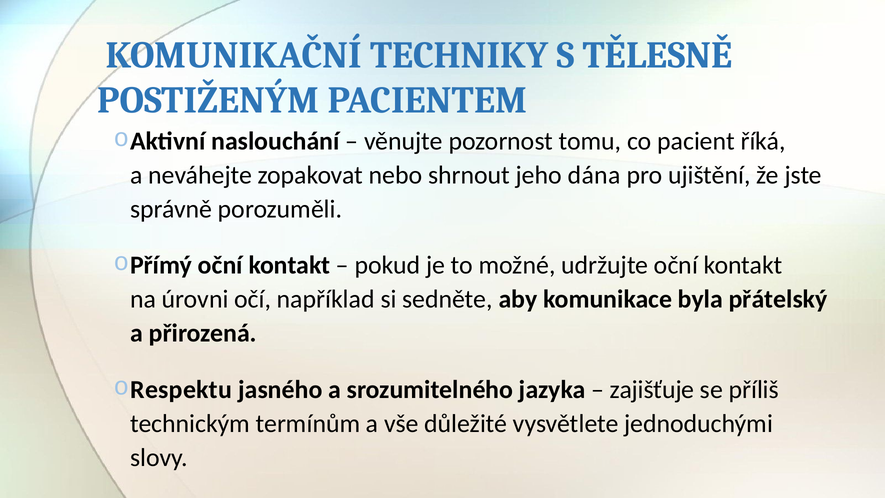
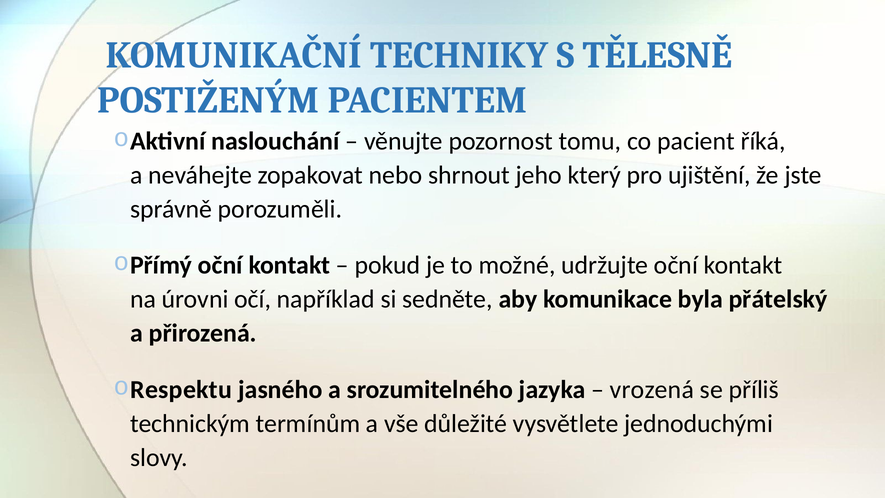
dána: dána -> který (594, 175)
zajišťuje: zajišťuje -> vrozená (652, 389)
